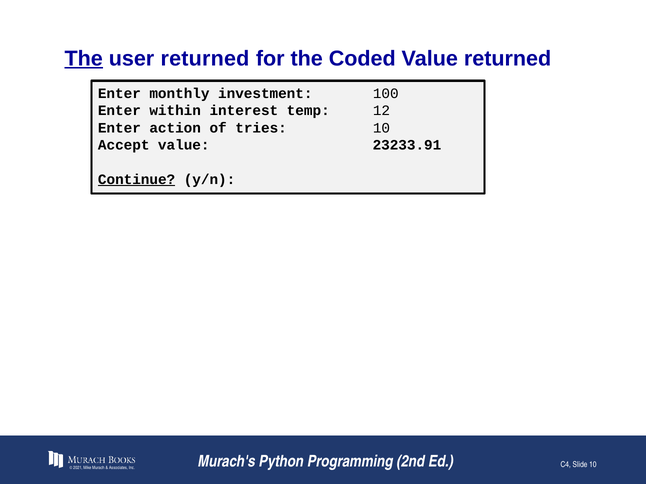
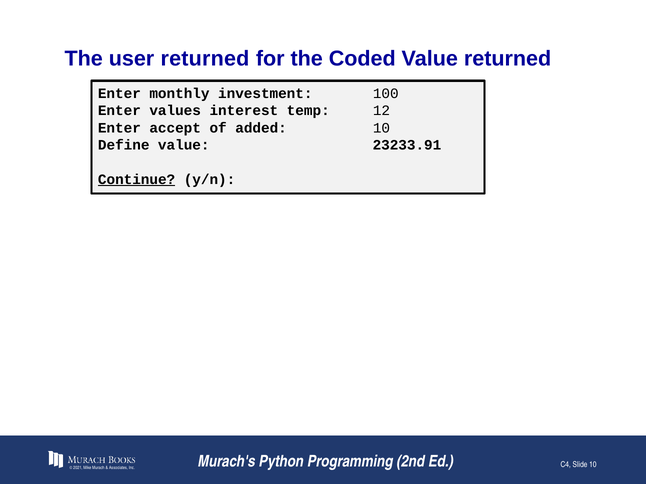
The underline: present -> none (84, 59)
within: within -> values (175, 111)
action: action -> accept (175, 128)
tries: tries -> added (261, 128)
Accept: Accept -> Define (124, 145)
